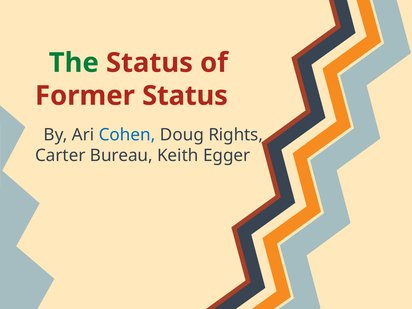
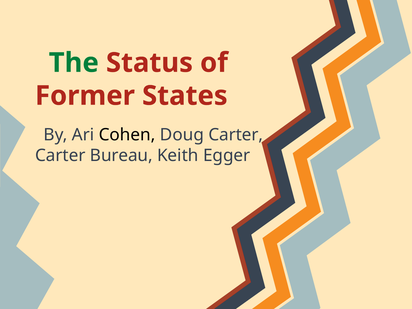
Former Status: Status -> States (185, 96)
Cohen colour: blue -> black (127, 135)
Doug Rights: Rights -> Carter (236, 135)
